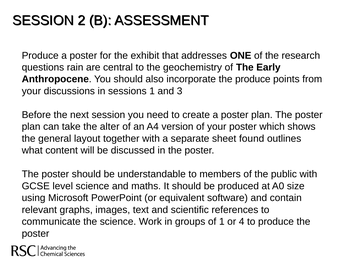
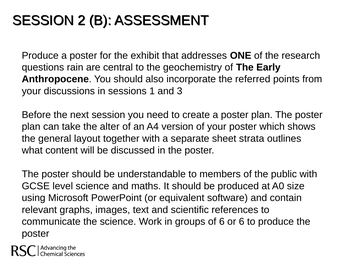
the produce: produce -> referred (253, 79)
found: found -> strata (252, 139)
of 1: 1 -> 6 (222, 222)
or 4: 4 -> 6 (242, 222)
